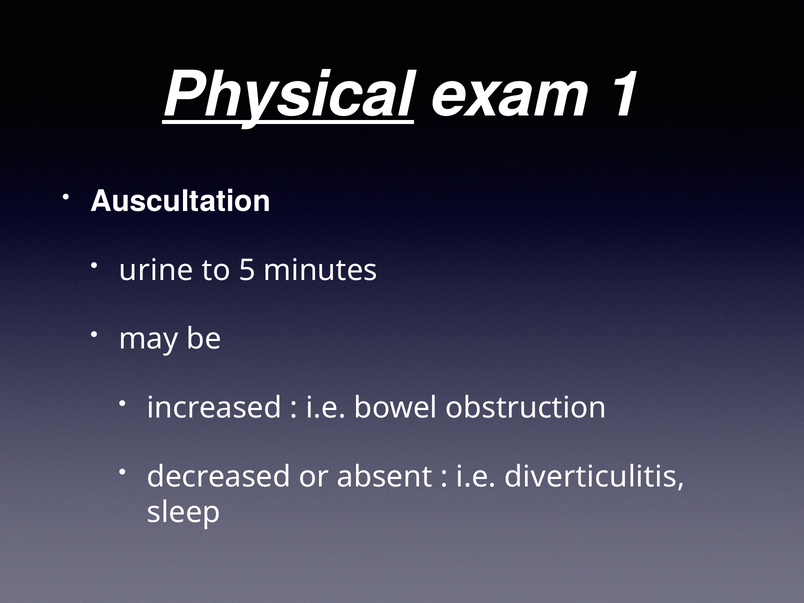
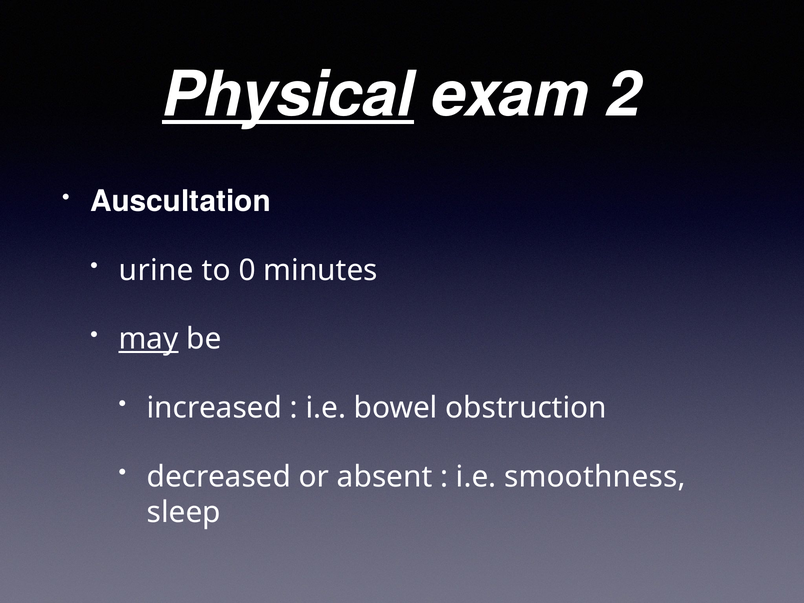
1: 1 -> 2 (624, 95)
5: 5 -> 0 (247, 270)
may underline: none -> present (148, 339)
diverticulitis: diverticulitis -> smoothness (595, 477)
